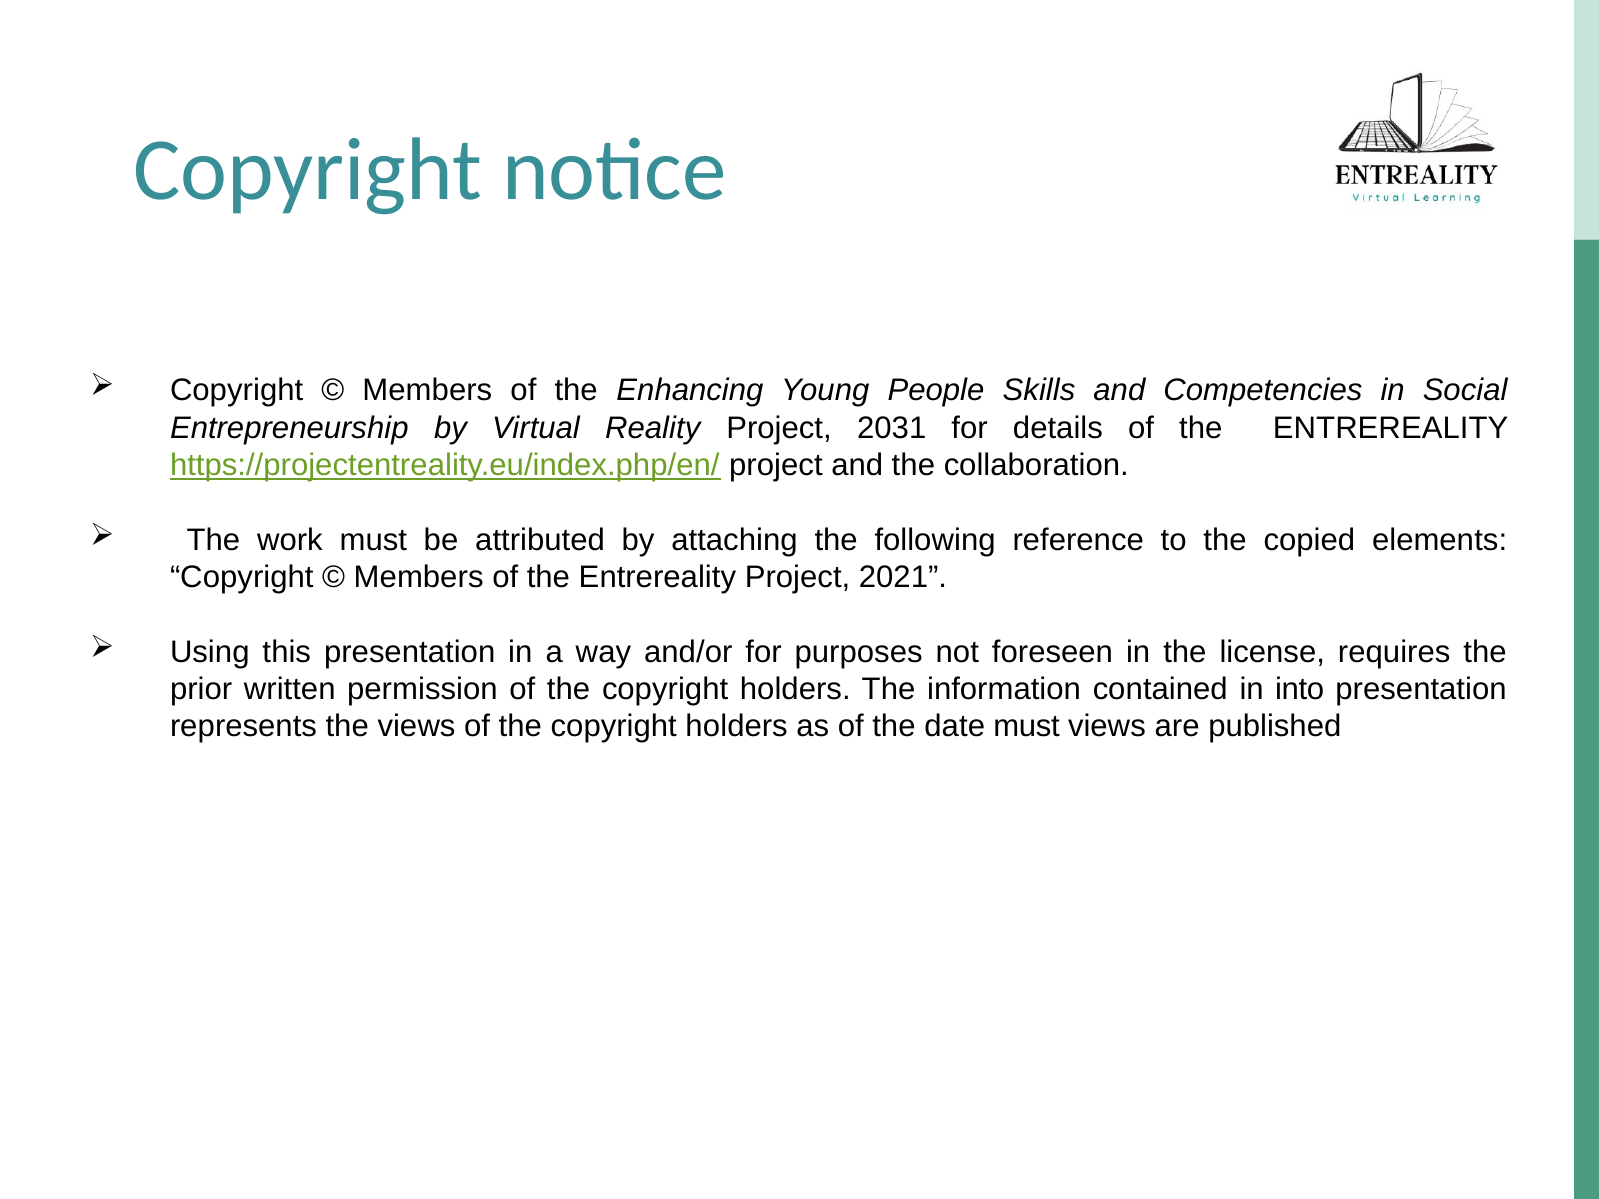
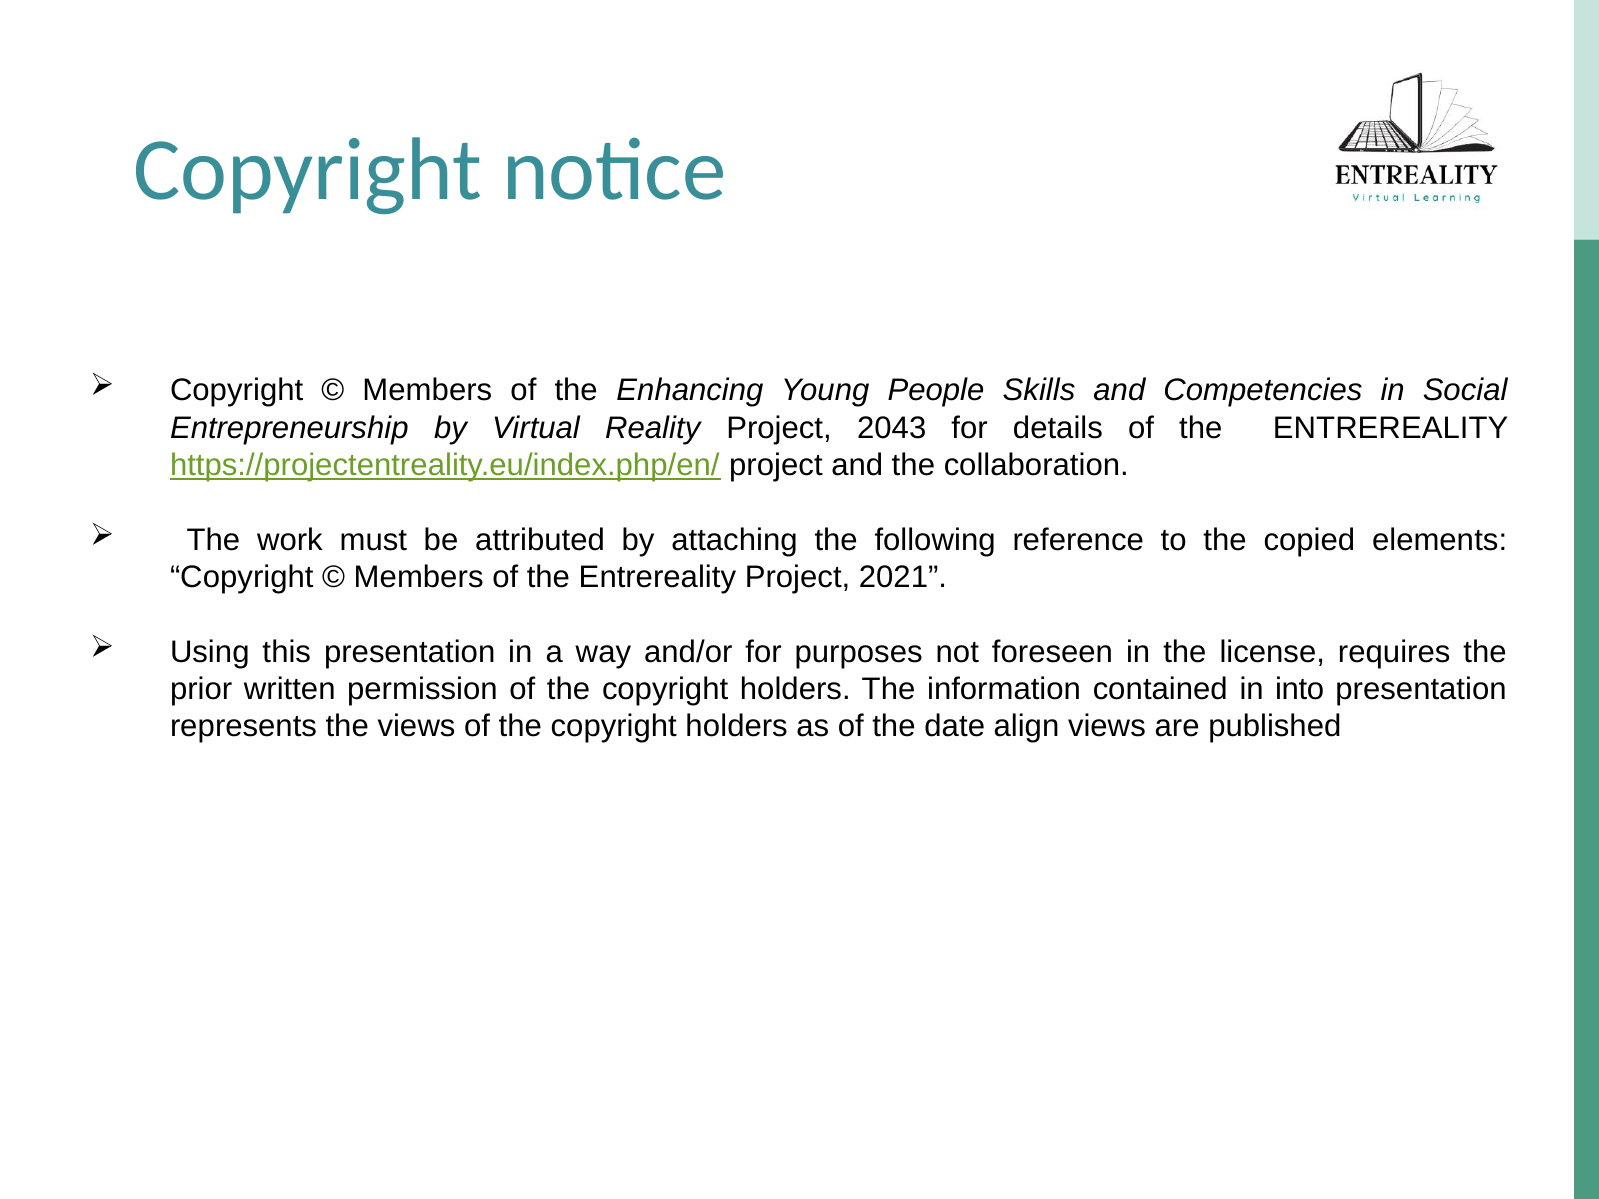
2031: 2031 -> 2043 (892, 428)
date must: must -> align (1026, 727)
